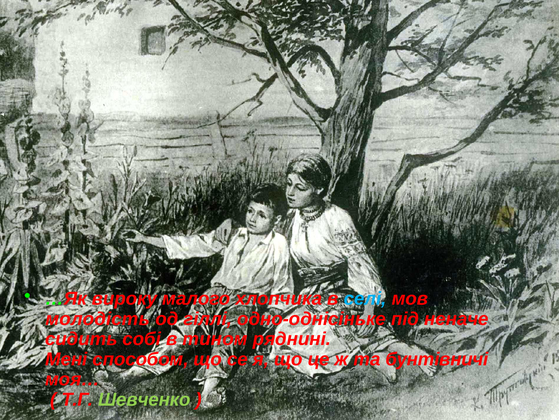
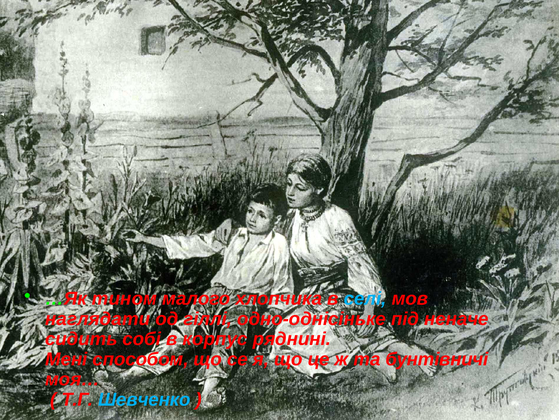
вироку: вироку -> тином (124, 298)
молодість: молодість -> наглядати (98, 318)
тином: тином -> корпус (215, 338)
Шевченко colour: light green -> light blue (144, 399)
